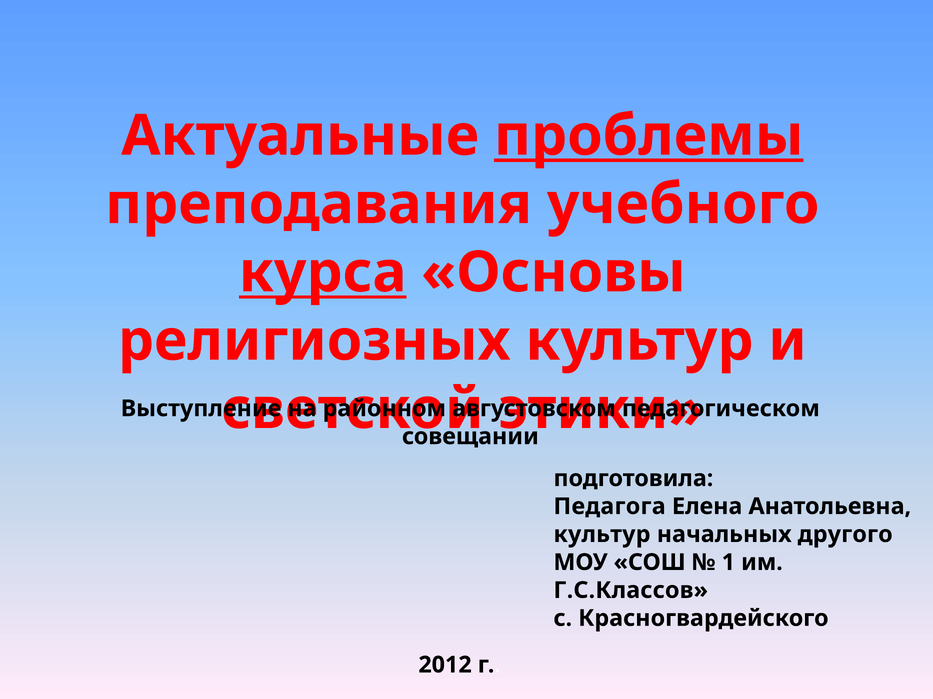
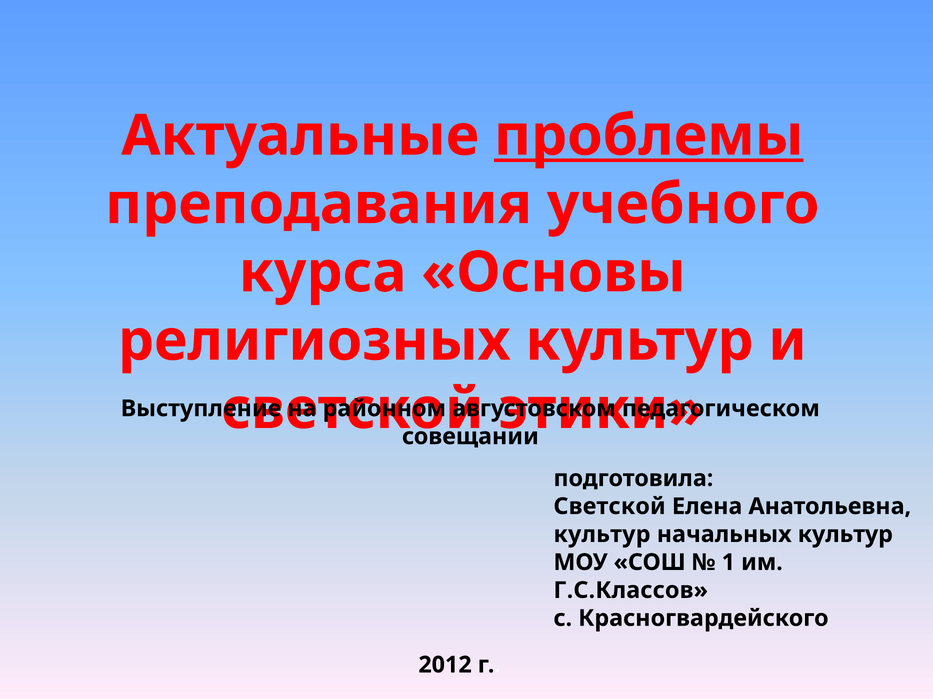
курса underline: present -> none (323, 273)
Педагога: Педагога -> Светской (610, 507)
начальных другого: другого -> культур (845, 535)
